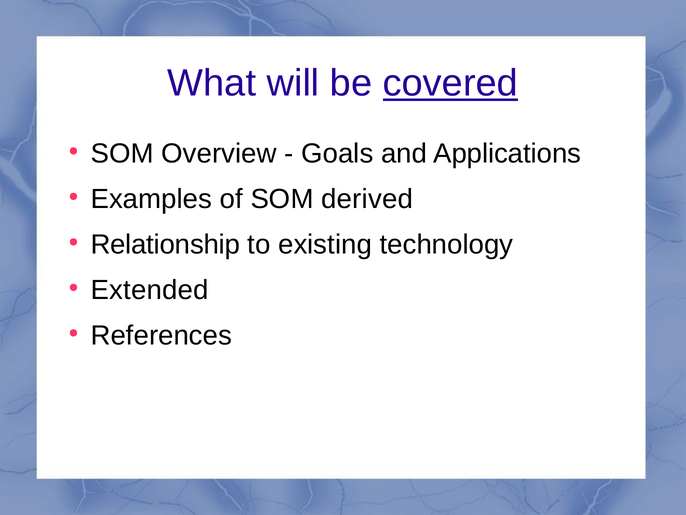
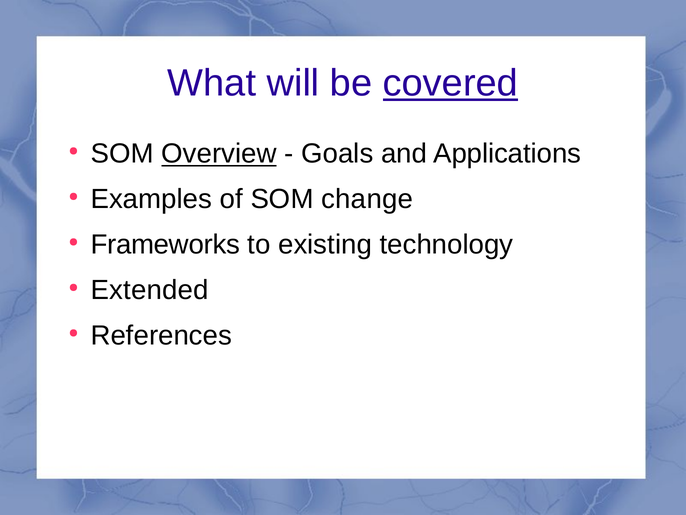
Overview underline: none -> present (219, 154)
derived: derived -> change (367, 199)
Relationship: Relationship -> Frameworks (165, 245)
